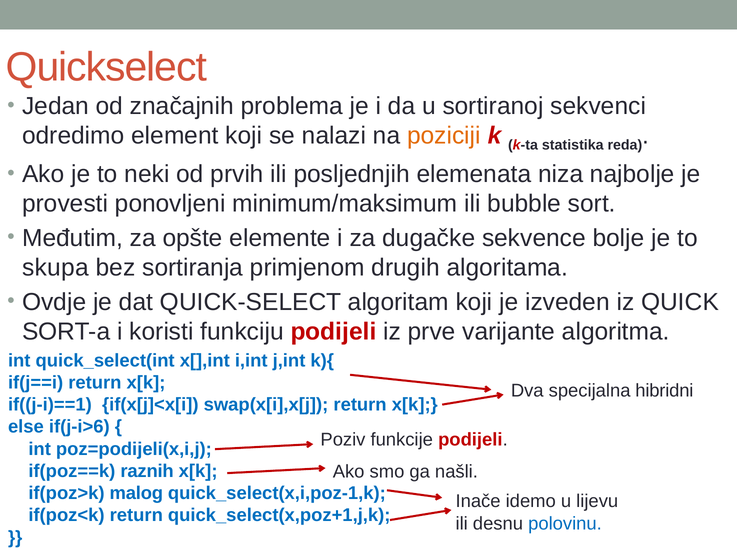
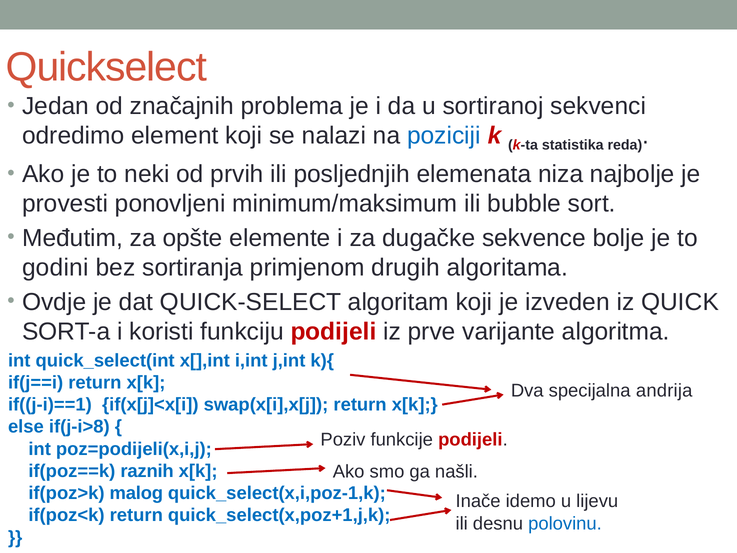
poziciji colour: orange -> blue (444, 136)
skupa: skupa -> godini (55, 267)
hibridni: hibridni -> andrija (664, 391)
if(j-i>6: if(j-i>6 -> if(j-i>8 (79, 427)
